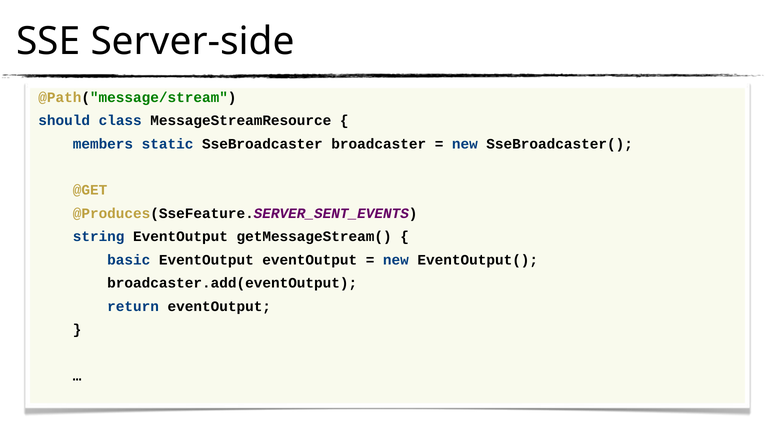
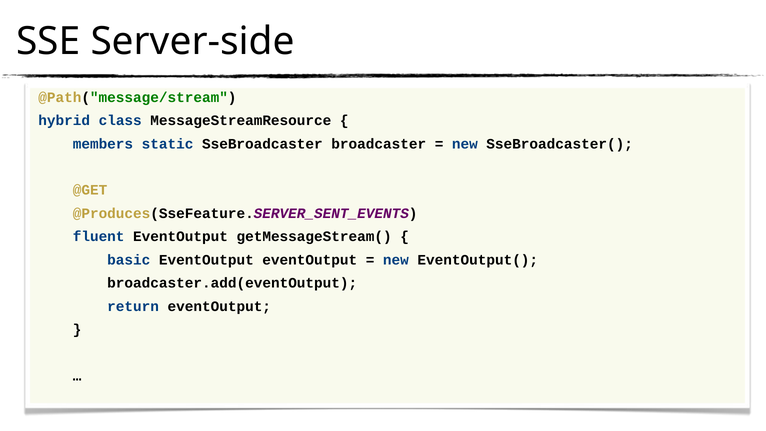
should: should -> hybrid (64, 121)
string: string -> fluent (99, 237)
